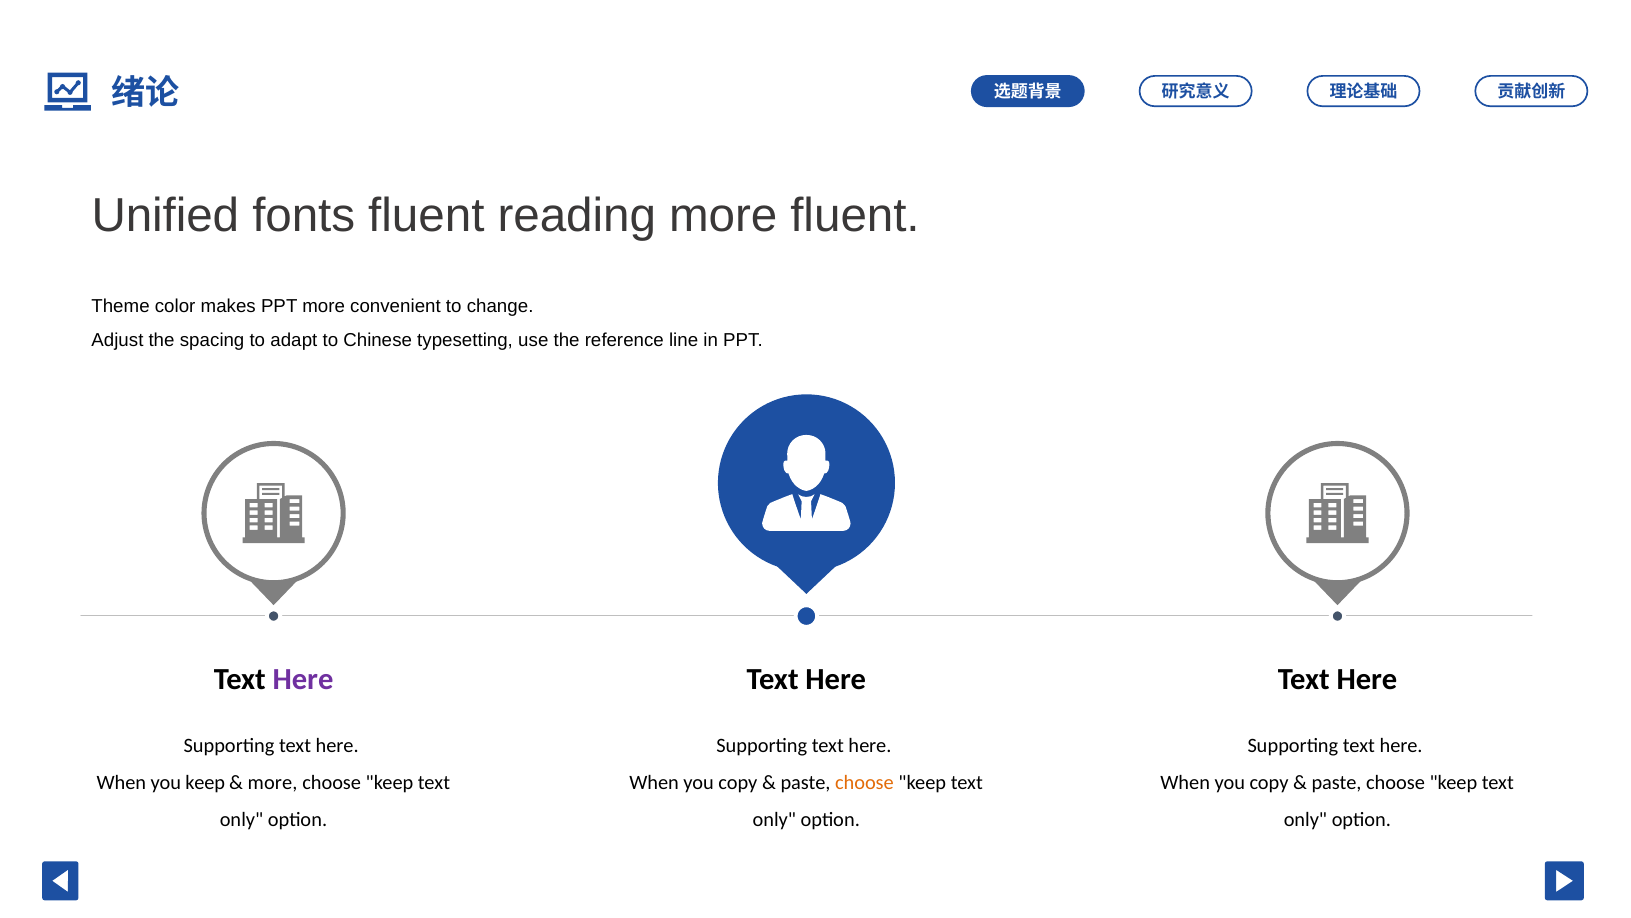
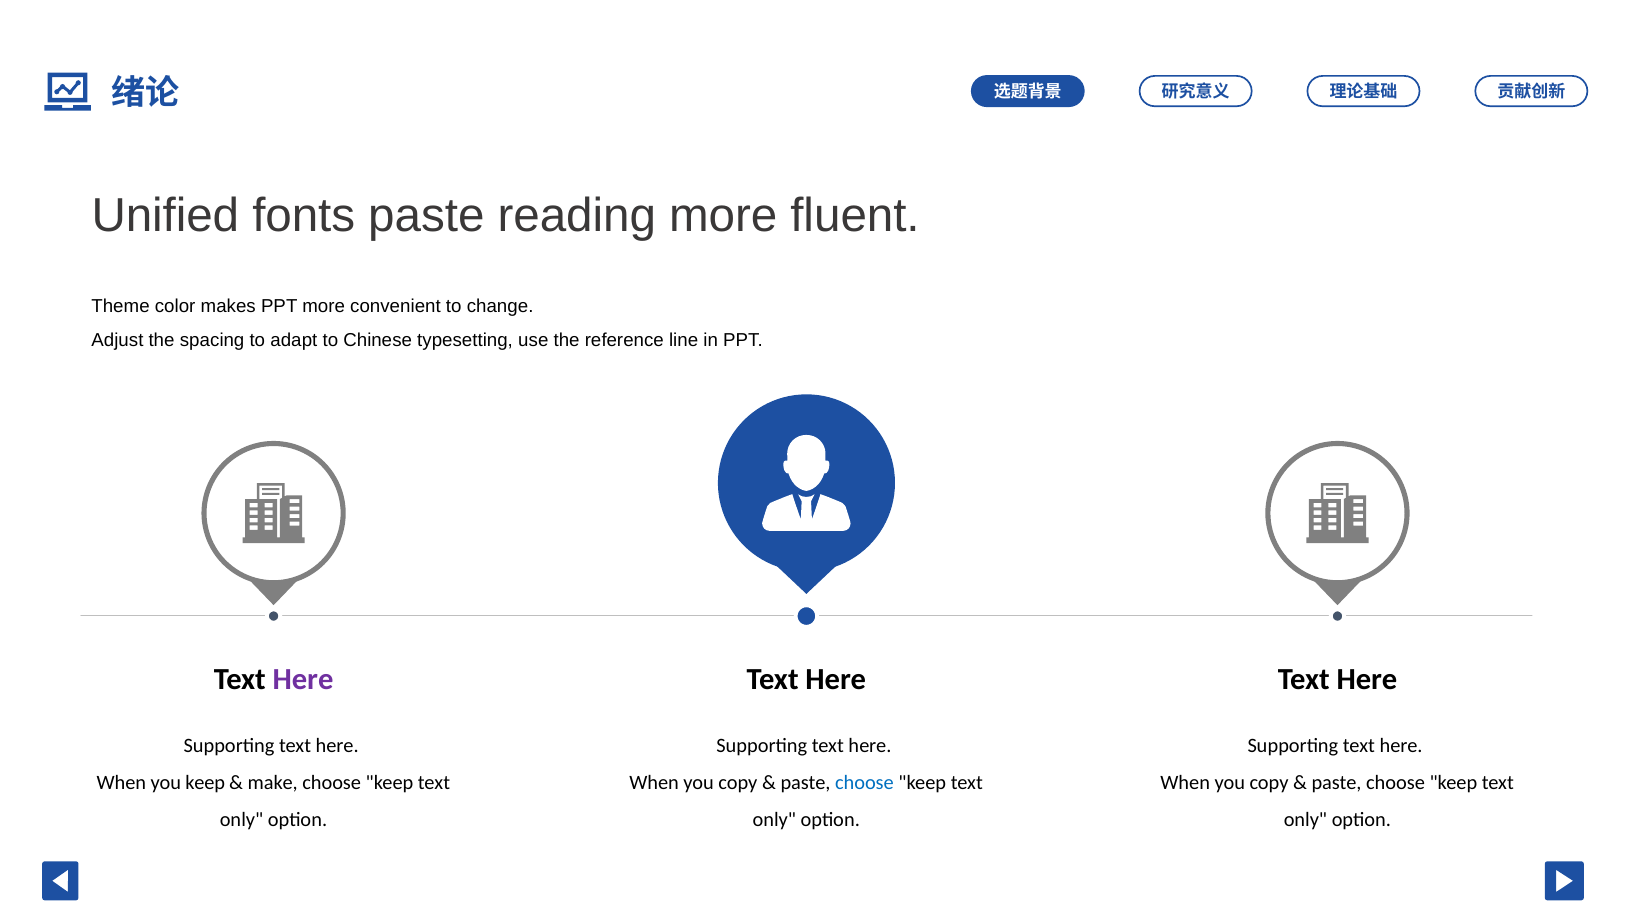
fonts fluent: fluent -> paste (426, 216)
more: more -> make (273, 782)
choose colour: orange -> blue (864, 782)
